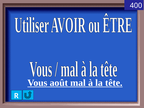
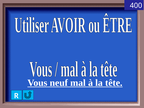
août: août -> neuf (59, 83)
